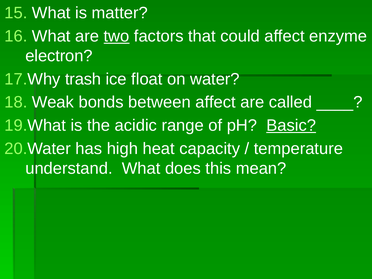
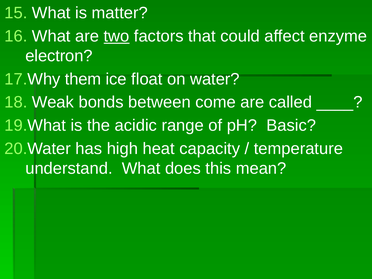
trash: trash -> them (83, 79)
between affect: affect -> come (216, 102)
Basic underline: present -> none (291, 125)
